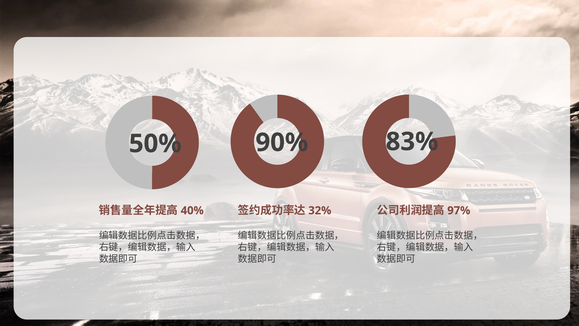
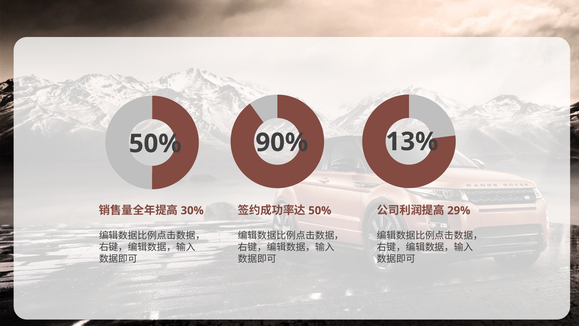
83%: 83% -> 13% (412, 142)
40%: 40% -> 30% (192, 210)
32%: 32% -> 50% (320, 210)
97%: 97% -> 29% (459, 210)
